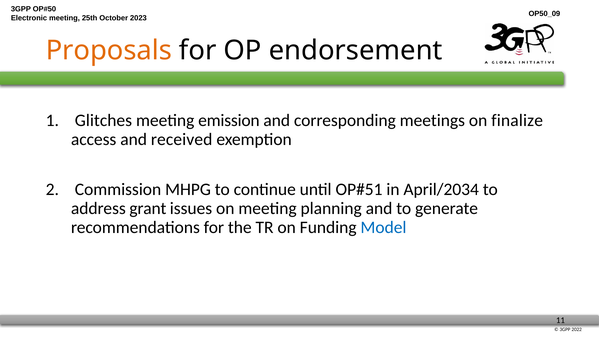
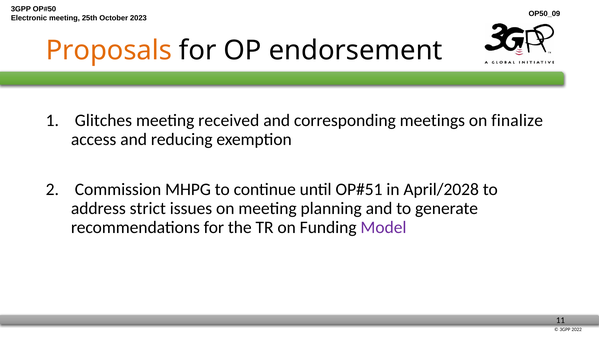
emission: emission -> received (229, 120)
received: received -> reducing (182, 139)
April/2034: April/2034 -> April/2028 (441, 189)
grant: grant -> strict (148, 208)
Model colour: blue -> purple (383, 227)
